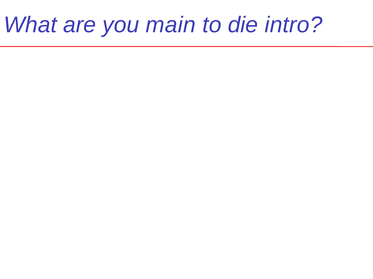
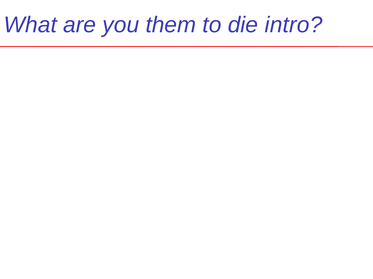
main: main -> them (171, 25)
